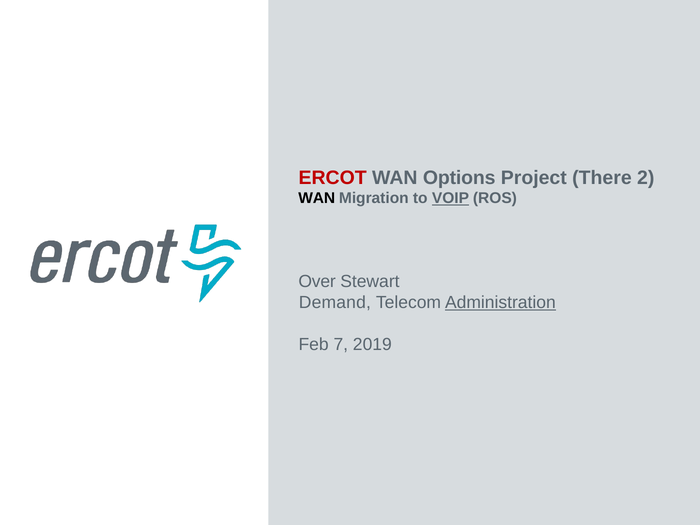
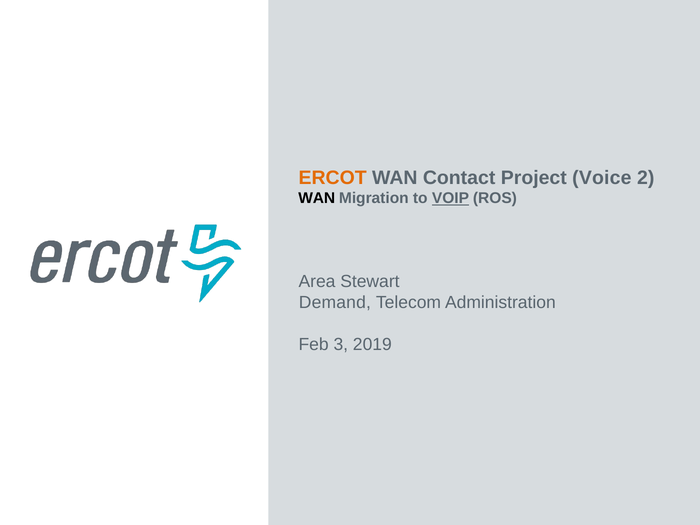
ERCOT colour: red -> orange (333, 178)
Options: Options -> Contact (459, 178)
There: There -> Voice (602, 178)
Over: Over -> Area (317, 281)
Administration underline: present -> none (500, 302)
7: 7 -> 3 (341, 344)
